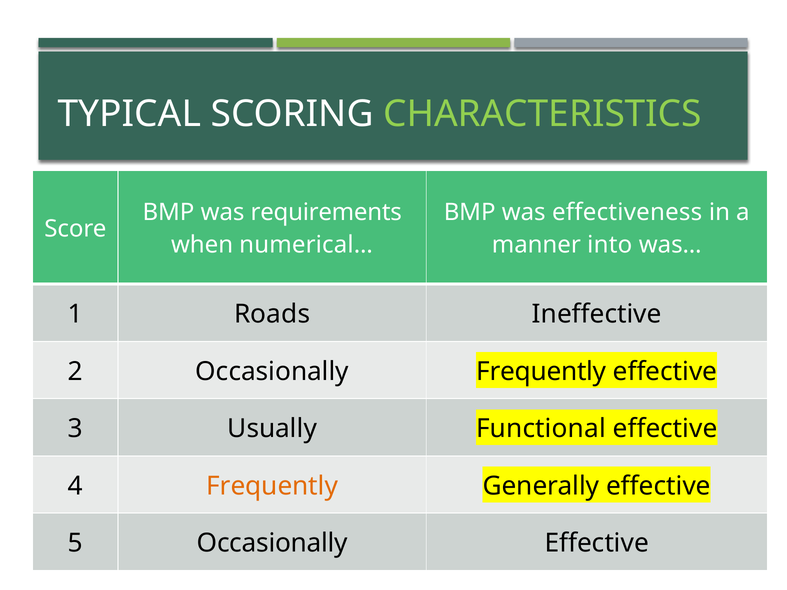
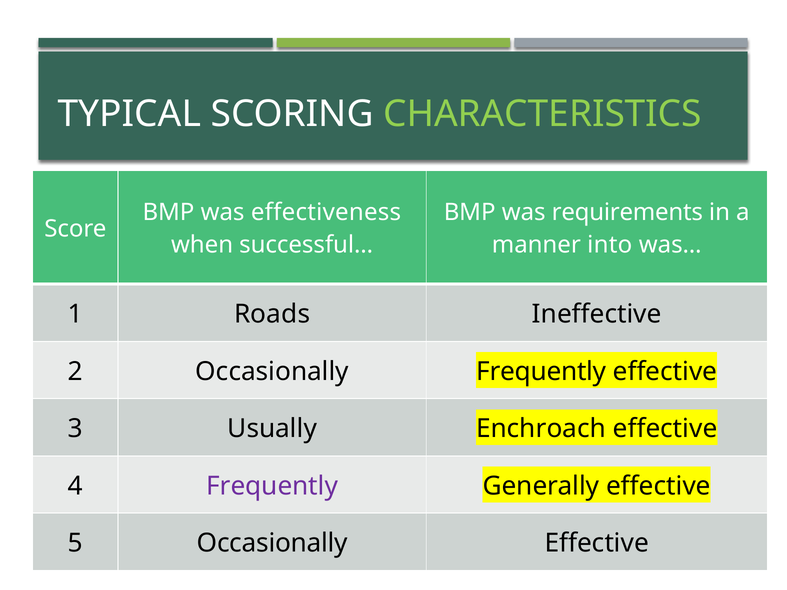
requirements: requirements -> effectiveness (326, 212)
effectiveness: effectiveness -> requirements (627, 212)
numerical…: numerical… -> successful… (306, 245)
Functional: Functional -> Enchroach (541, 429)
Frequently colour: orange -> purple (272, 486)
